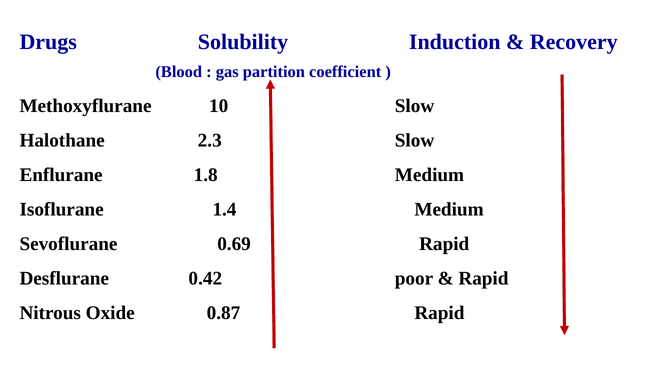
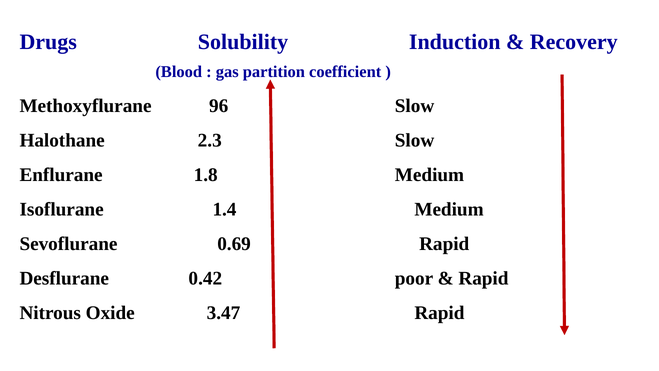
10: 10 -> 96 (219, 106)
0.87: 0.87 -> 3.47 (223, 313)
